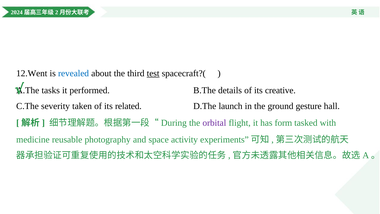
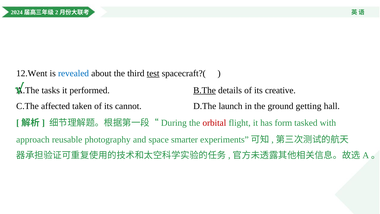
B.The underline: none -> present (205, 90)
severity: severity -> affected (56, 106)
related: related -> cannot (128, 106)
gesture: gesture -> getting (309, 106)
orbital colour: purple -> red (214, 123)
medicine: medicine -> approach (33, 139)
activity: activity -> smarter (184, 139)
